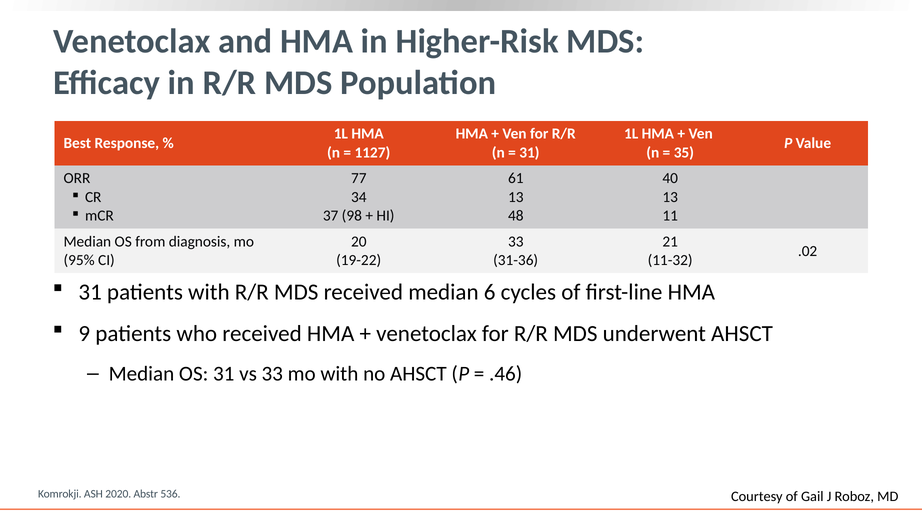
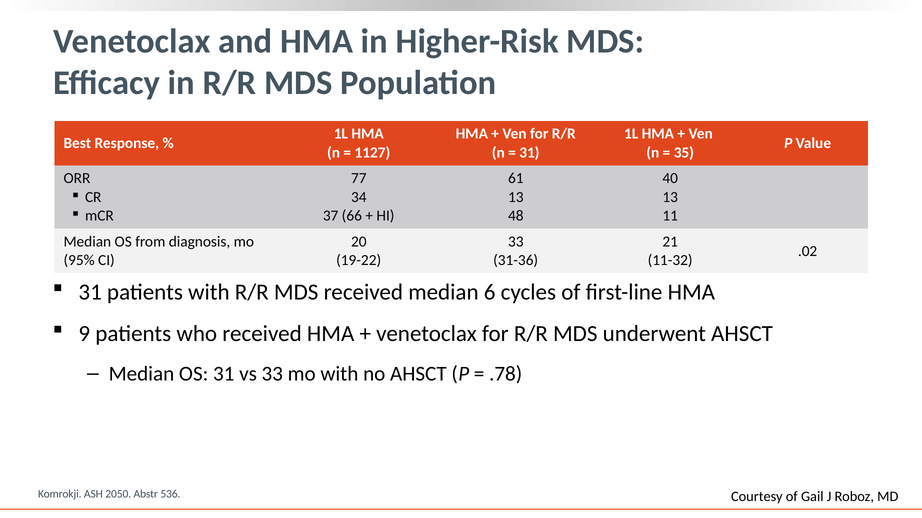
98: 98 -> 66 (352, 216)
.46: .46 -> .78 (506, 374)
2020: 2020 -> 2050 (118, 495)
